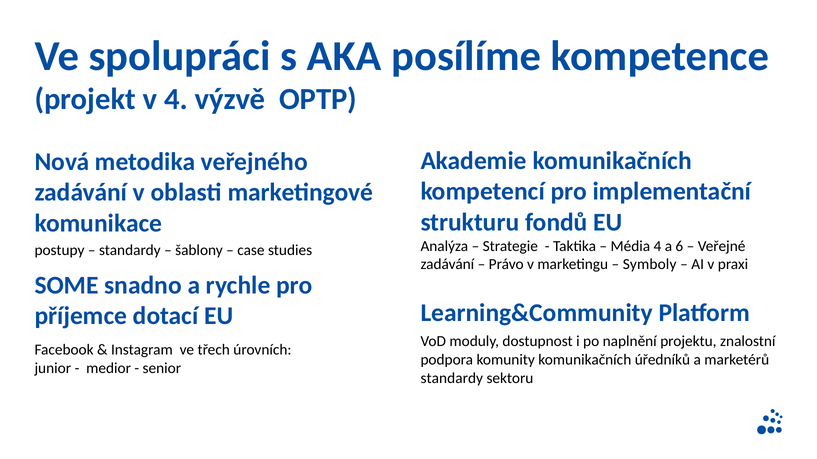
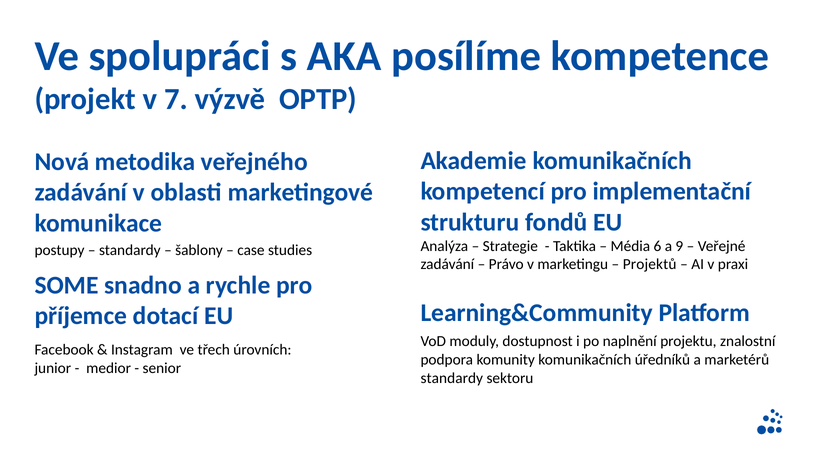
v 4: 4 -> 7 (176, 99)
Média 4: 4 -> 6 (657, 246)
6: 6 -> 9 (679, 246)
Symboly: Symboly -> Projektů (650, 265)
